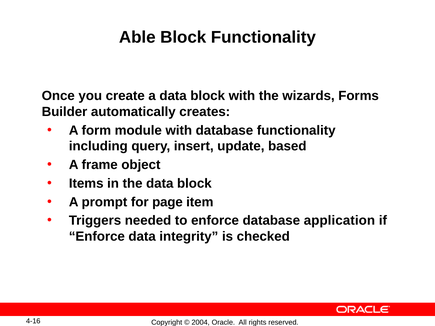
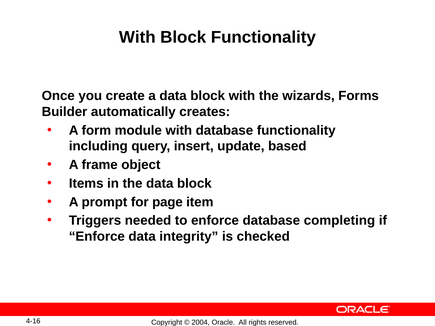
Able: Able -> With (137, 37)
application: application -> completing (339, 221)
